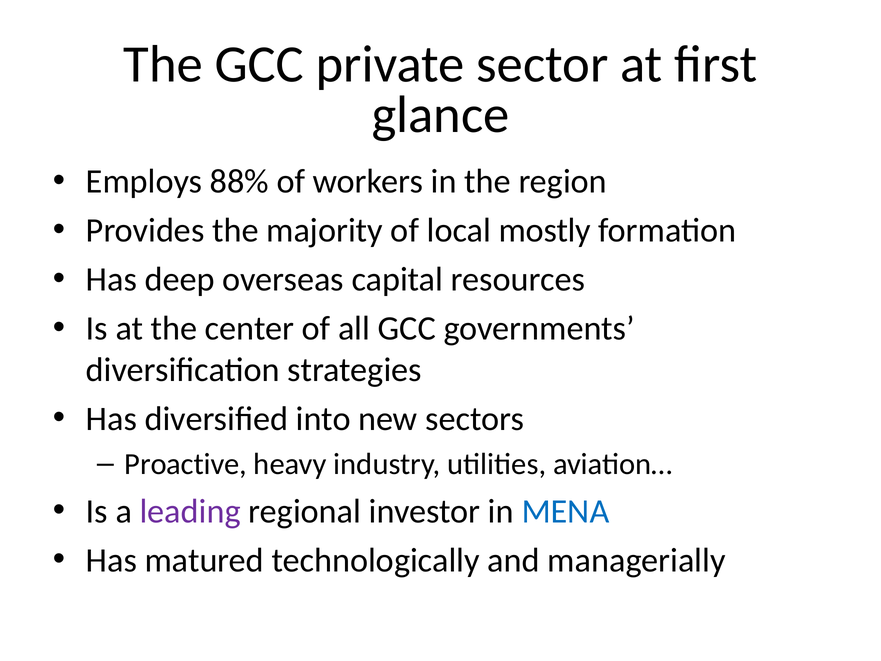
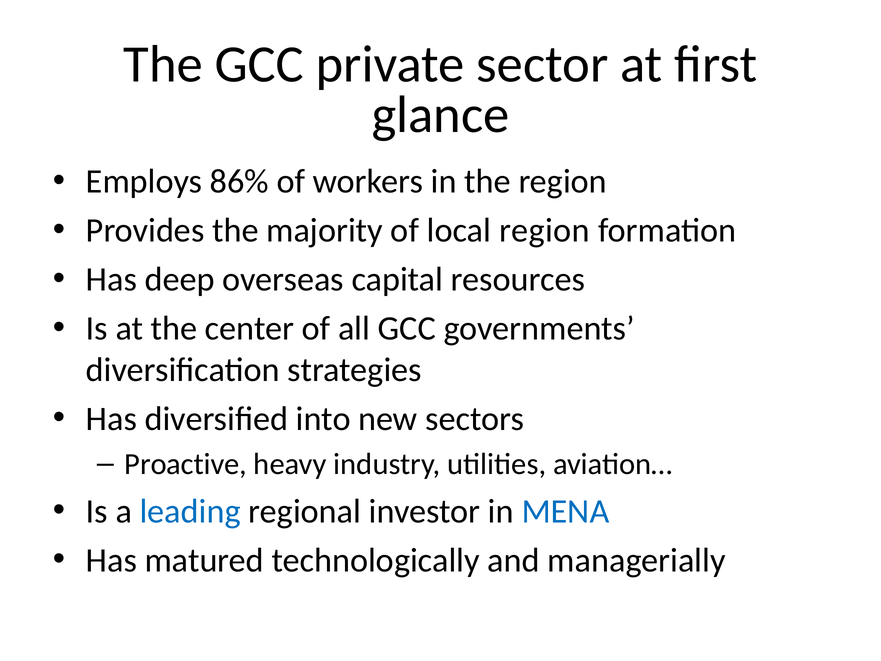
88%: 88% -> 86% (239, 182)
local mostly: mostly -> region (544, 231)
leading colour: purple -> blue (190, 511)
